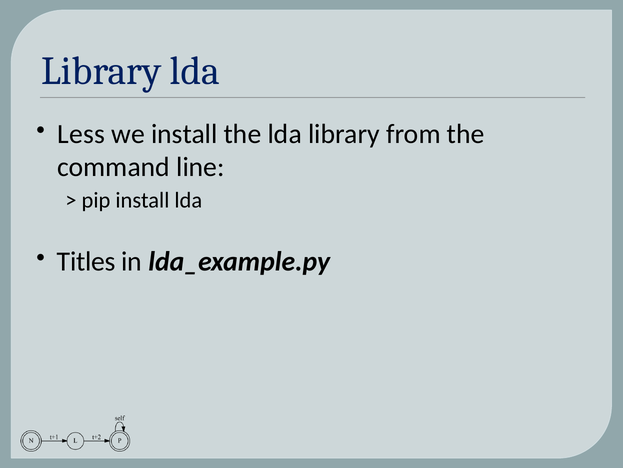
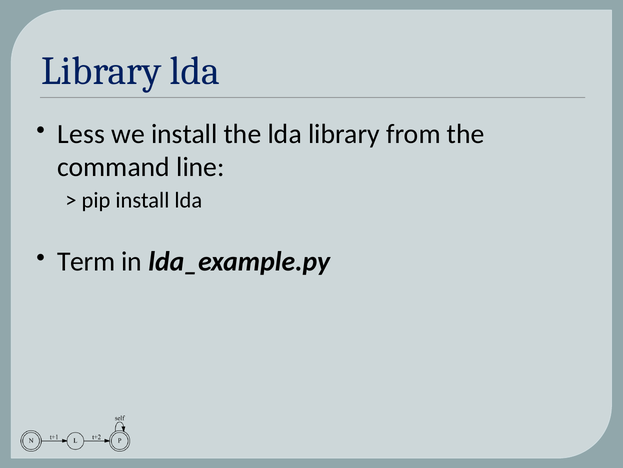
Titles: Titles -> Term (86, 261)
